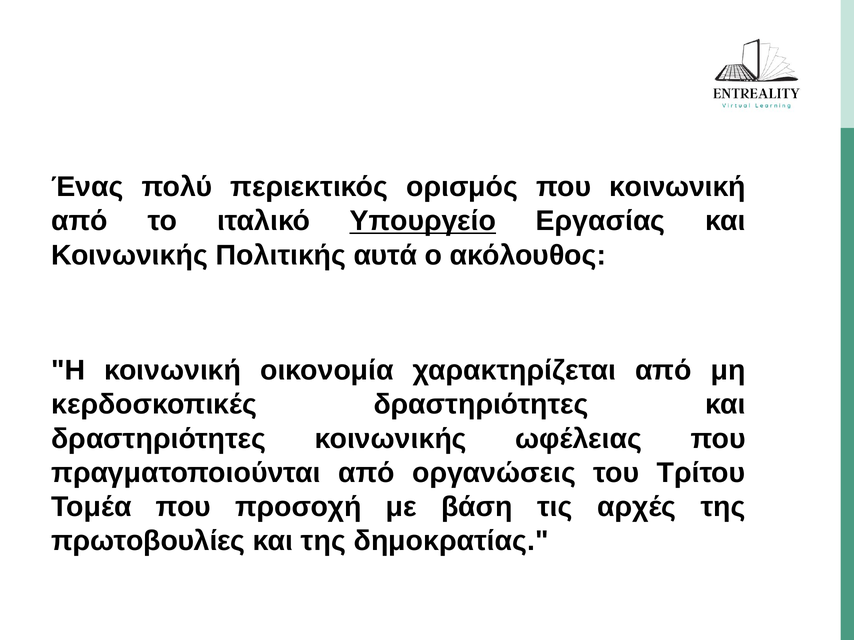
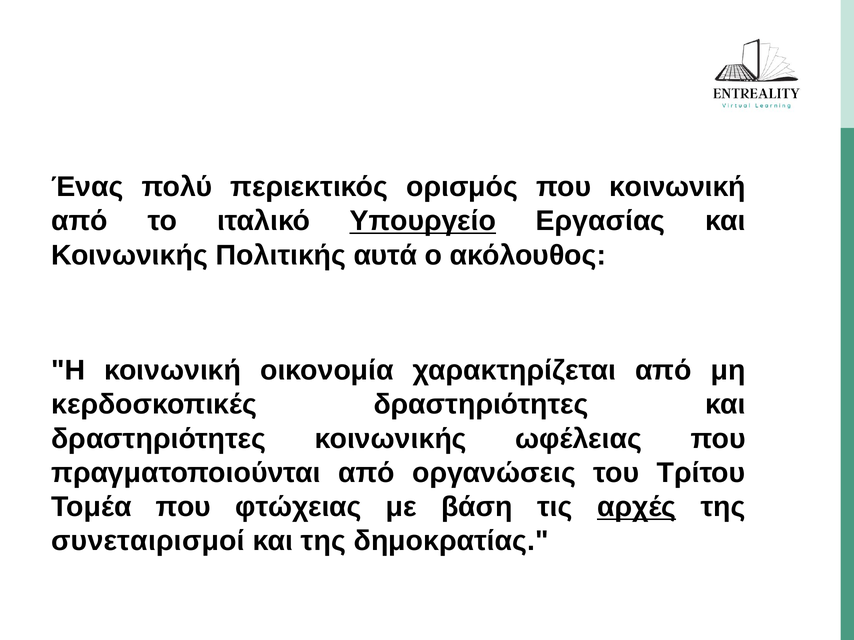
προσοχή: προσοχή -> φτώχειας (298, 507)
αρχές underline: none -> present (637, 507)
πρωτοβουλίες: πρωτοβουλίες -> συνεταιρισμοί (148, 541)
